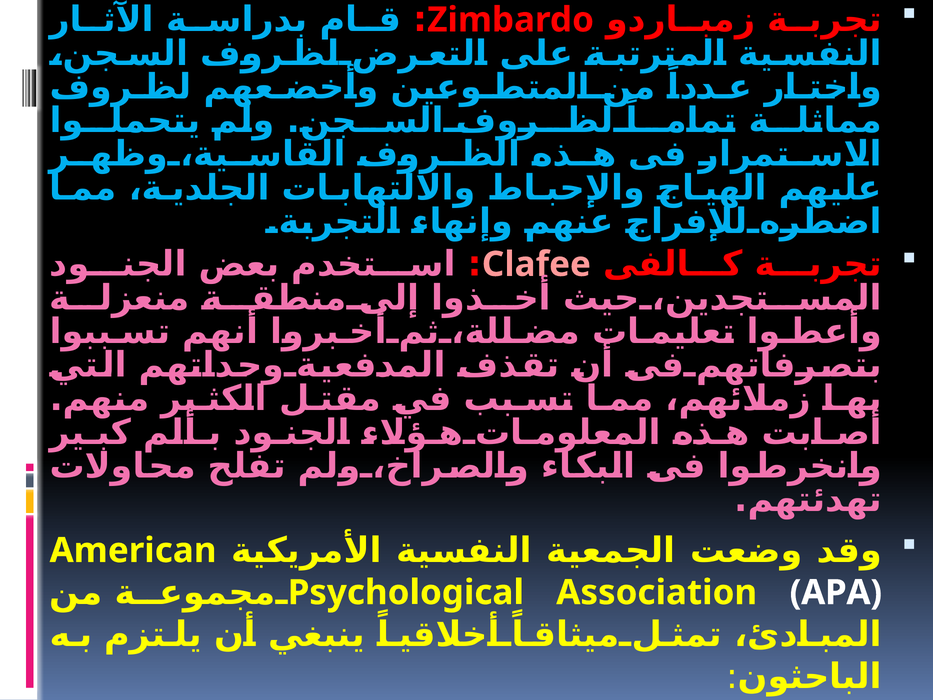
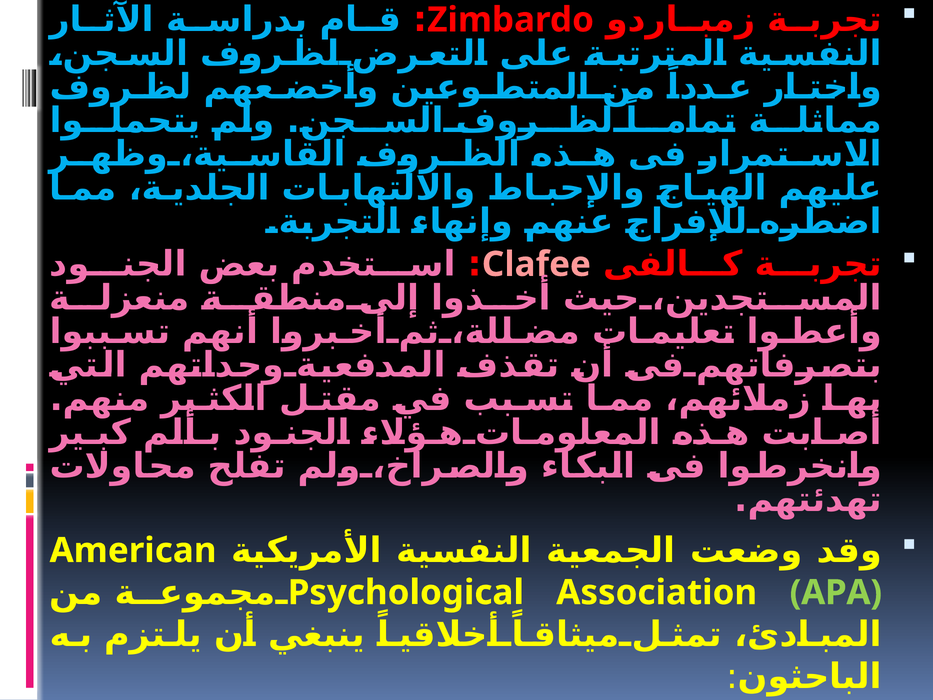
APA colour: white -> light green (836, 592)
